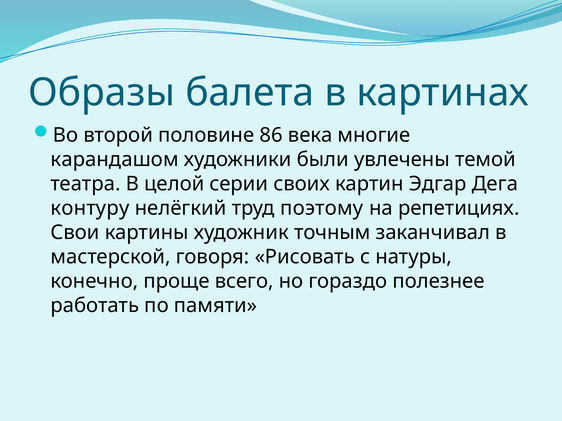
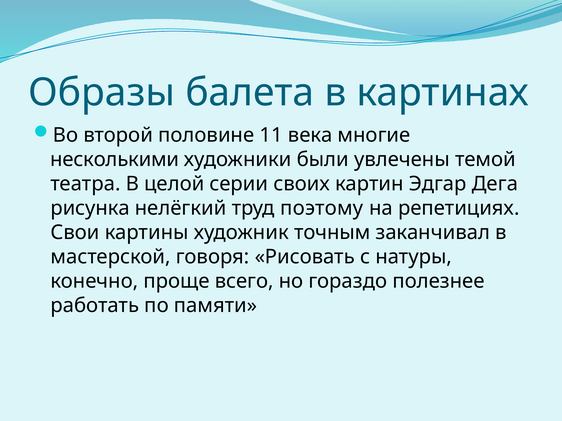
86: 86 -> 11 (271, 135)
карандашом: карандашом -> несколькими (115, 160)
контуру: контуру -> рисунка (90, 208)
